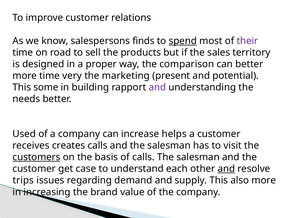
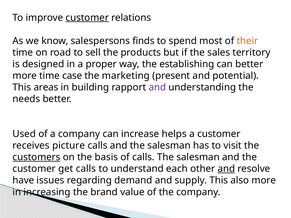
customer underline: none -> present (87, 18)
spend underline: present -> none (183, 41)
their colour: purple -> orange (247, 41)
comparison: comparison -> establishing (187, 64)
very: very -> case (72, 76)
some: some -> areas (46, 87)
creates: creates -> picture (69, 146)
get case: case -> calls (86, 169)
trips: trips -> have (23, 181)
